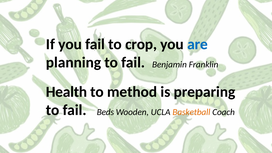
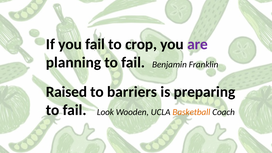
are colour: blue -> purple (198, 44)
Health: Health -> Raised (66, 92)
method: method -> barriers (132, 92)
Beds: Beds -> Look (105, 112)
